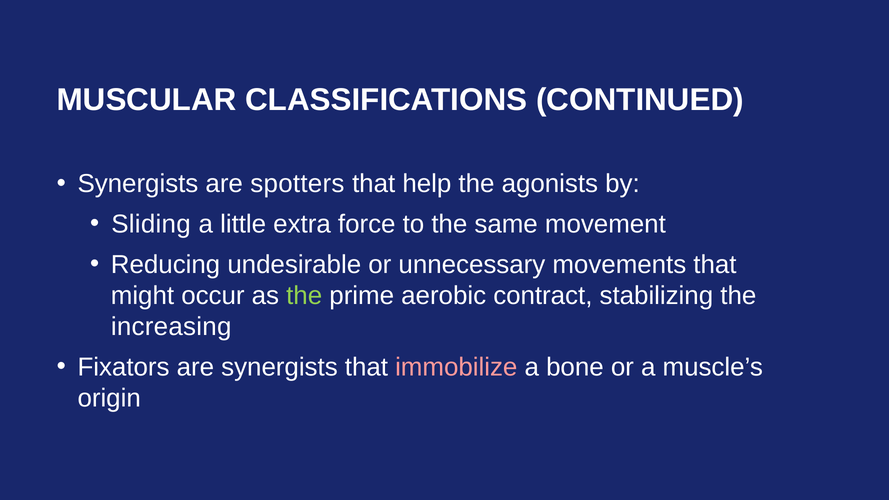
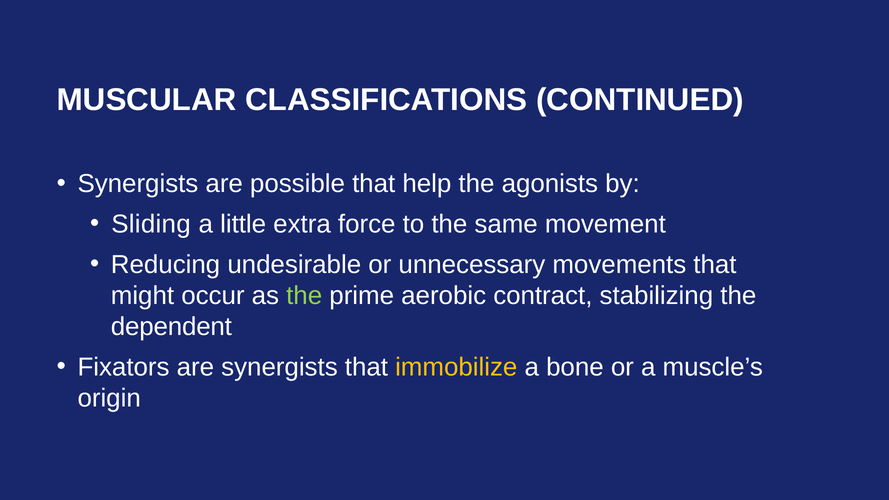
spotters: spotters -> possible (297, 184)
increasing: increasing -> dependent (171, 327)
immobilize colour: pink -> yellow (456, 367)
